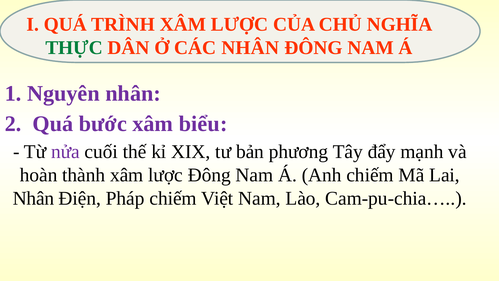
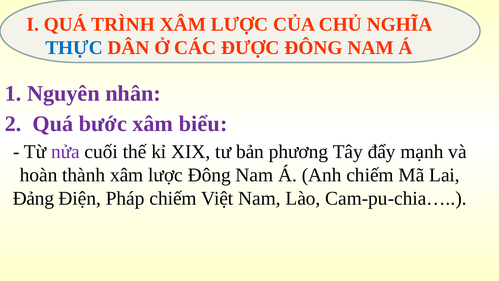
THỰC colour: green -> blue (74, 48)
CÁC NHÂN: NHÂN -> ĐƯỢC (250, 48)
Nhân: Nhân -> Đảng (33, 198)
